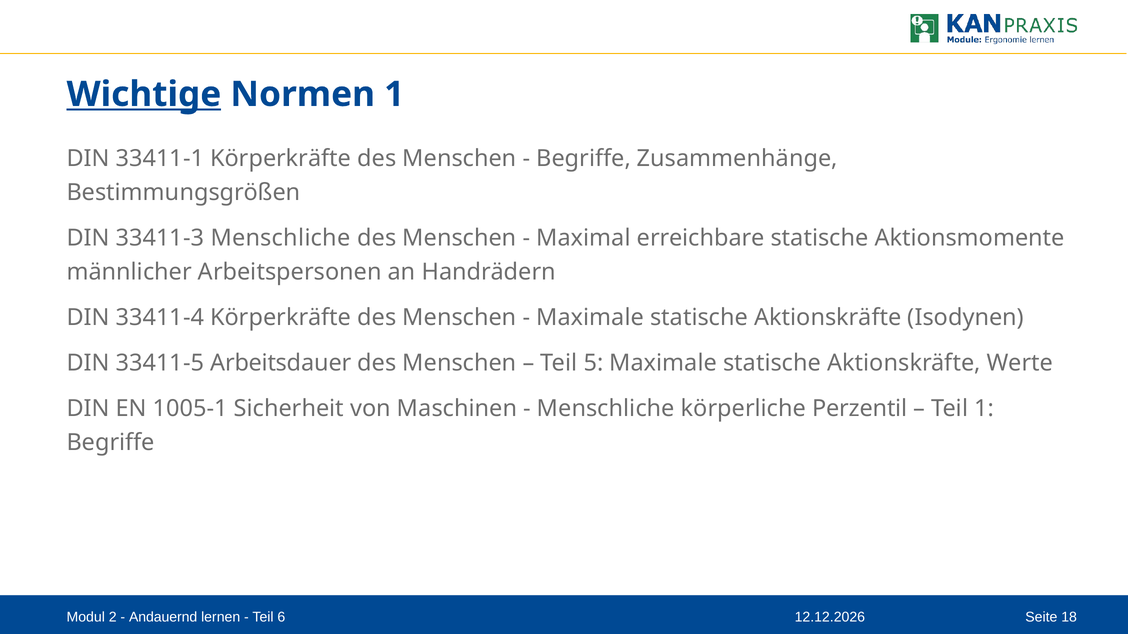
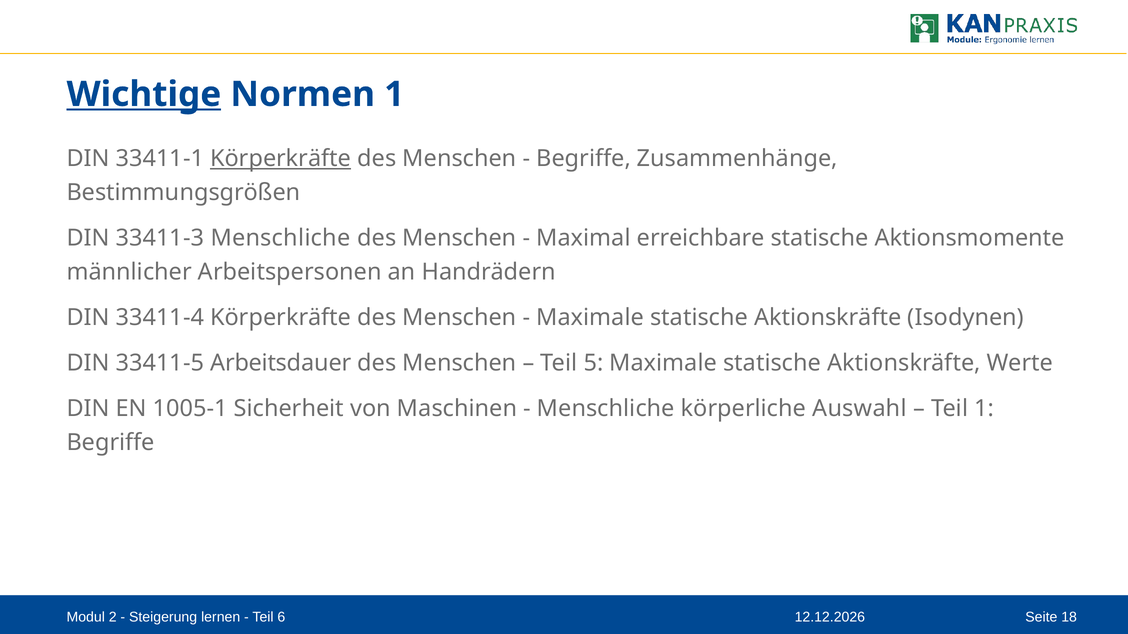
Körperkräfte underline: none -> present (281, 159)
Perzentil: Perzentil -> Auswahl (860, 409)
Andauernd: Andauernd -> Steigerung (163, 617)
